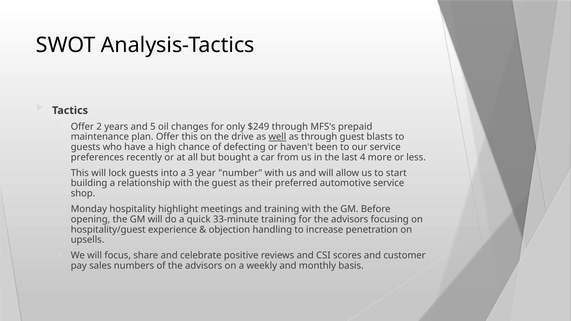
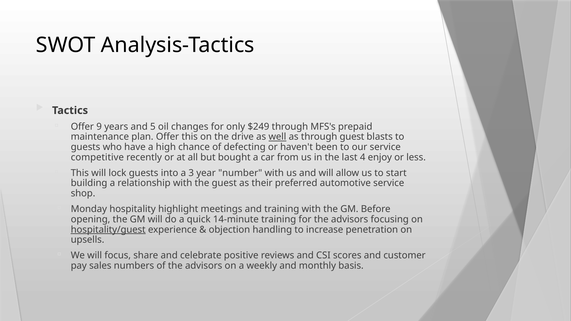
2: 2 -> 9 (99, 127)
preferences: preferences -> competitive (97, 157)
more: more -> enjoy (380, 157)
33-minute: 33-minute -> 14-minute (236, 219)
hospitality/guest underline: none -> present (108, 230)
